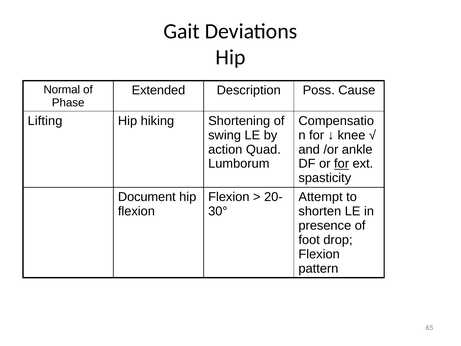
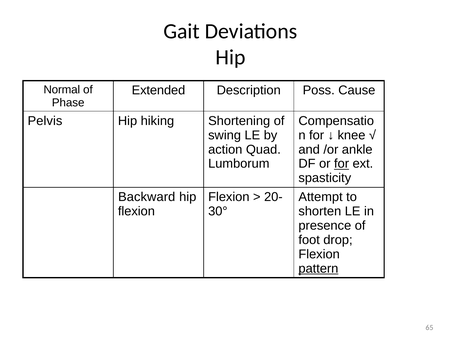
Lifting: Lifting -> Pelvis (45, 121)
Document: Document -> Backward (147, 197)
pattern underline: none -> present (318, 268)
